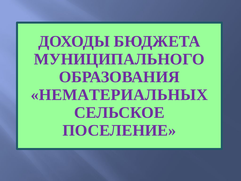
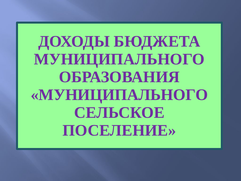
НЕМАТЕРИАЛЬНЫХ: НЕМАТЕРИАЛЬНЫХ -> МУНИЦИПАЛЬНОГО (119, 95)
